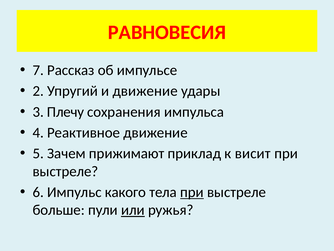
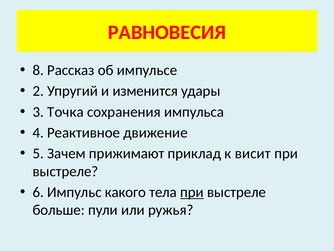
7: 7 -> 8 (38, 70)
и движение: движение -> изменится (145, 91)
Плечу: Плечу -> Точка (65, 112)
или underline: present -> none (133, 210)
